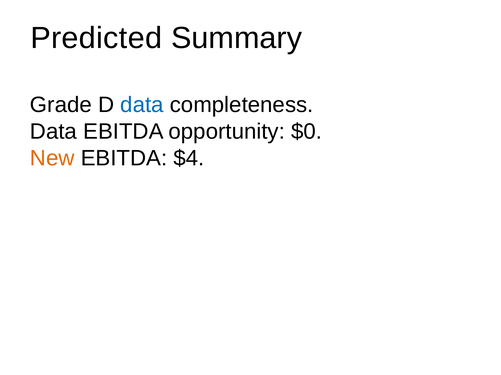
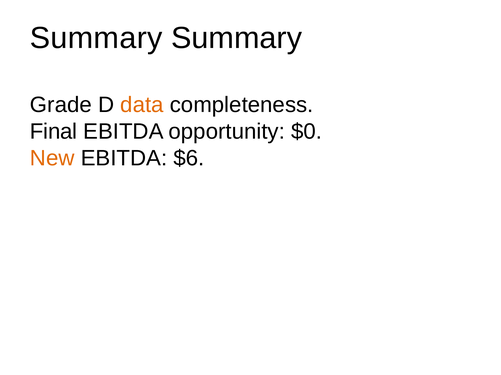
Predicted: Predicted -> Summary (96, 38)
data colour: blue -> orange (142, 105)
Data: Data -> Final (54, 132)
$4: $4 -> $6 (189, 159)
